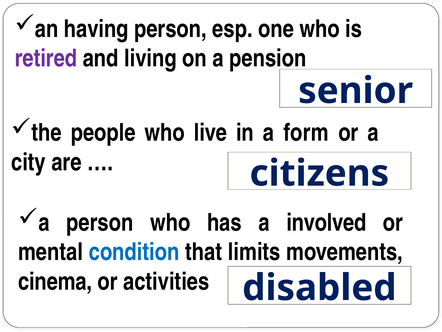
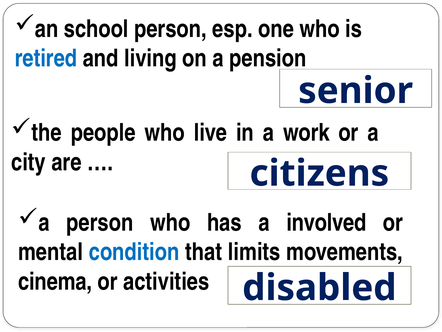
having: having -> school (96, 29)
retired colour: purple -> blue (46, 58)
form: form -> work (306, 133)
